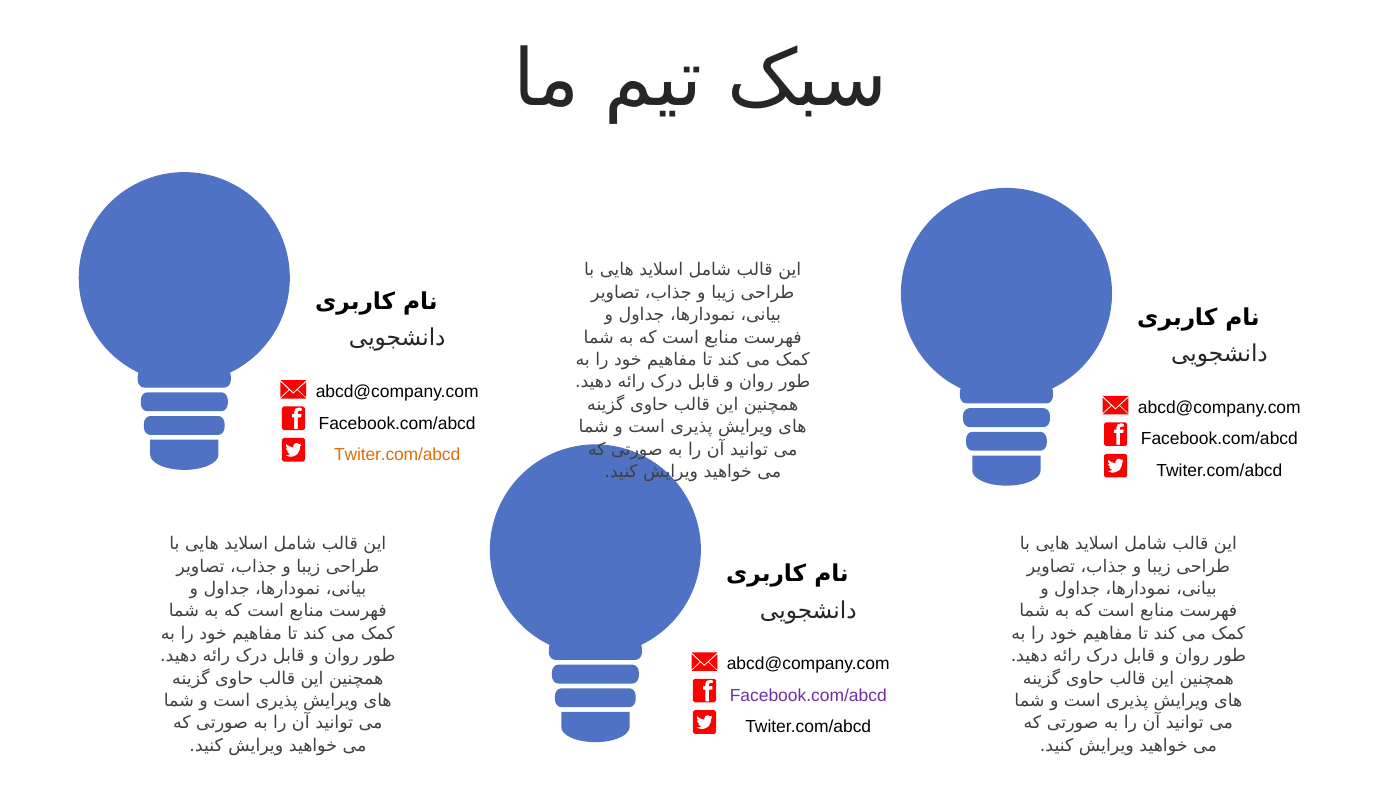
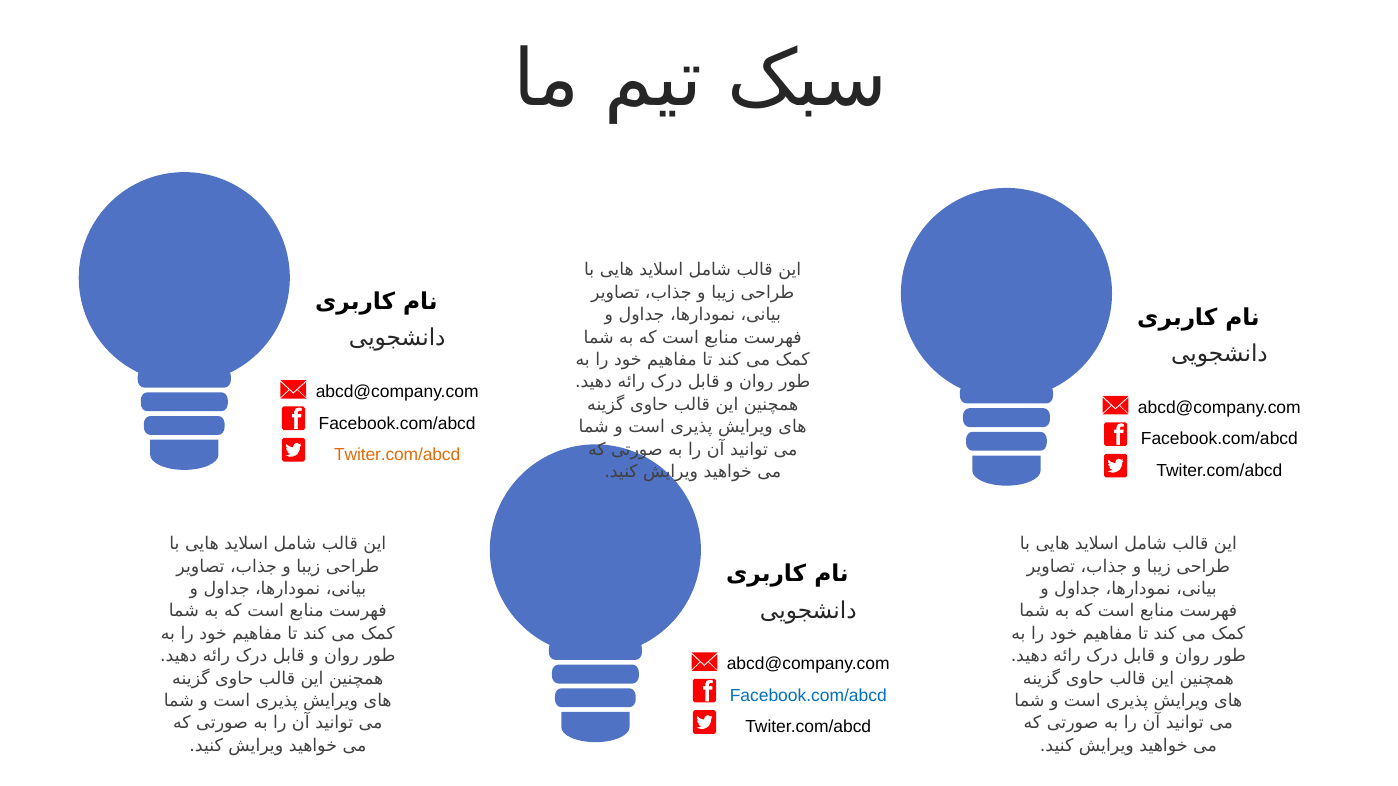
Facebook.com/abcd colour: purple -> blue (808, 696)
